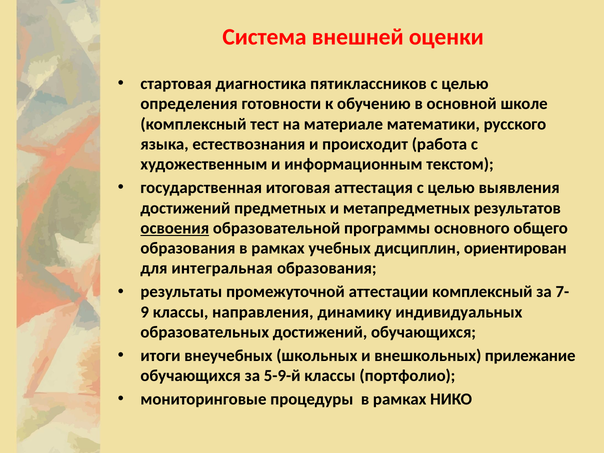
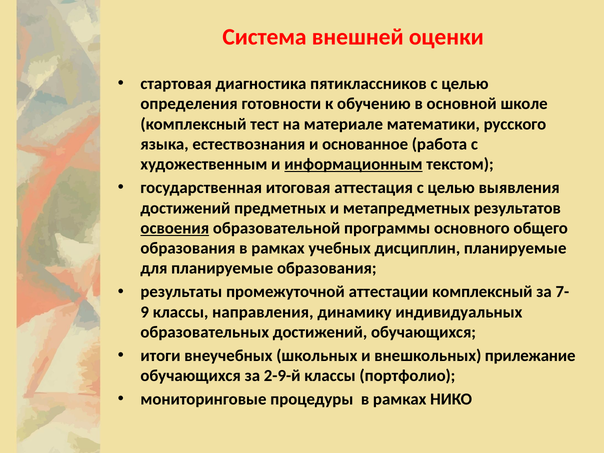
происходит: происходит -> основанное (365, 144)
информационным underline: none -> present (353, 164)
дисциплин ориентирован: ориентирован -> планируемые (515, 248)
для интегральная: интегральная -> планируемые (222, 268)
5-9-й: 5-9-й -> 2-9-й (282, 376)
